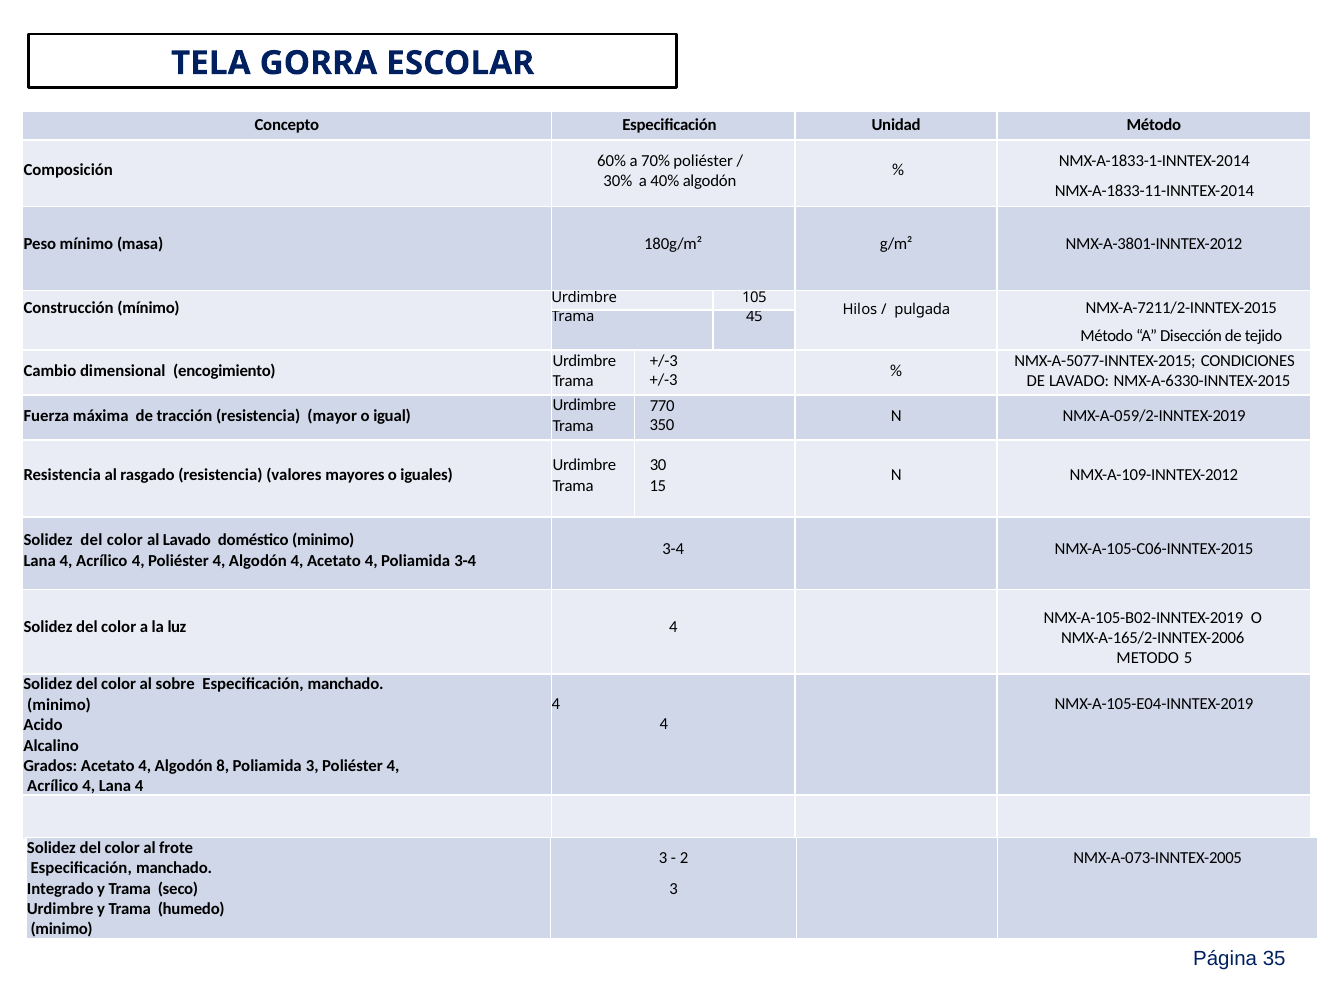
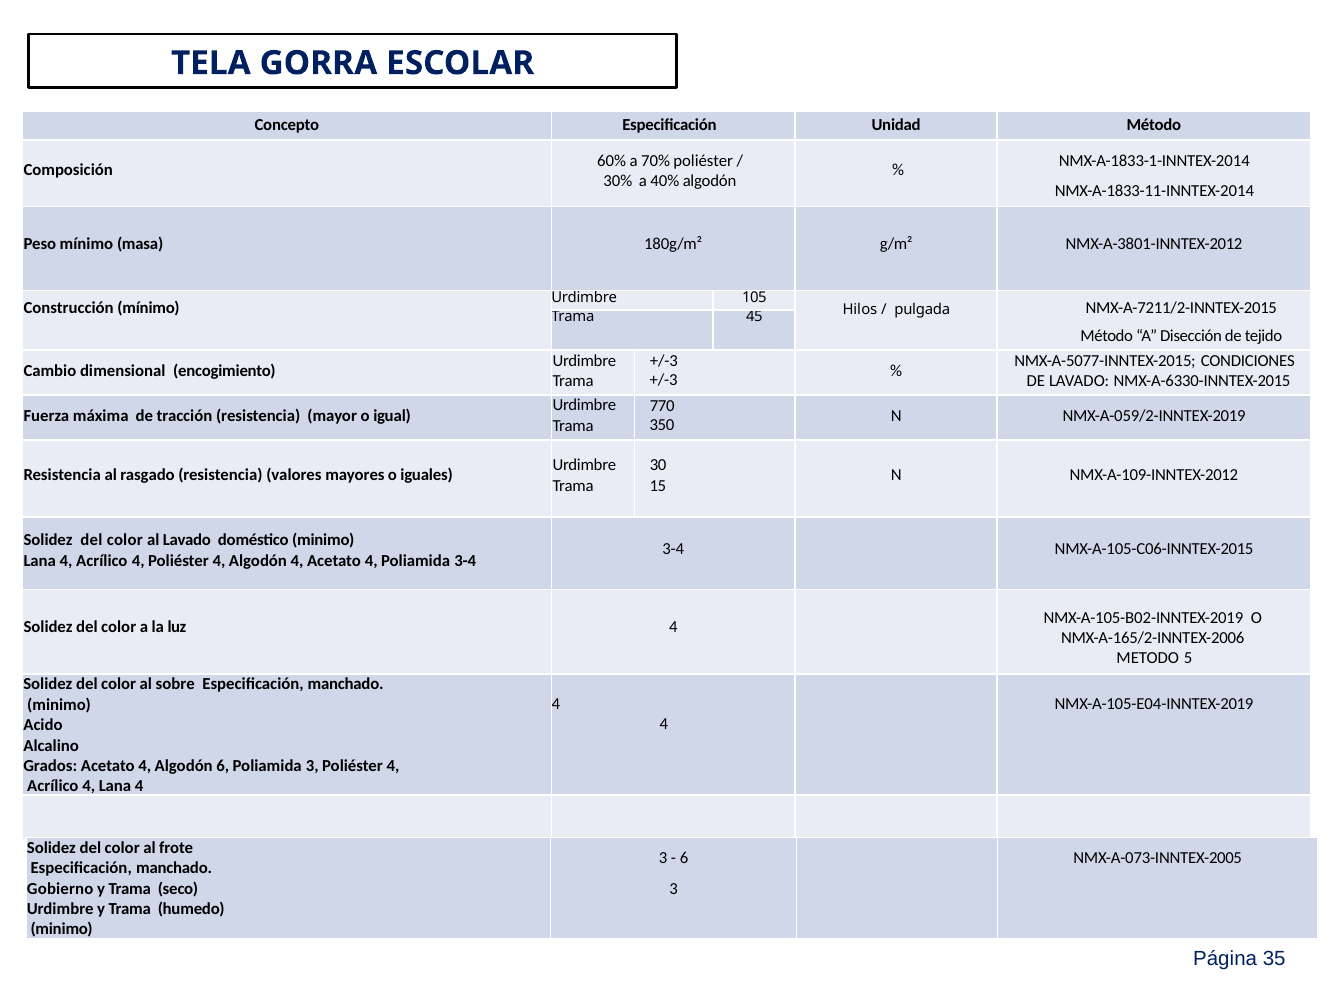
Algodón 8: 8 -> 6 (223, 766)
2: 2 -> 6 (684, 858)
Integrado: Integrado -> Gobierno (60, 889)
